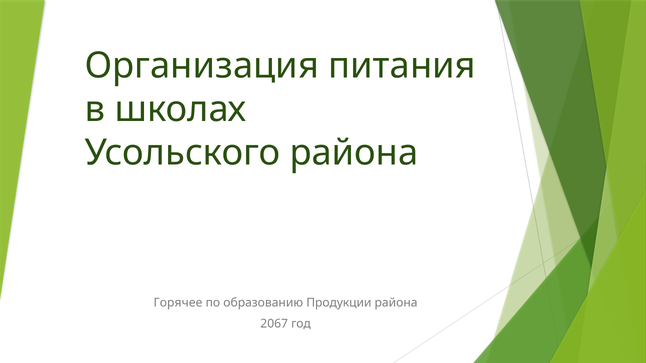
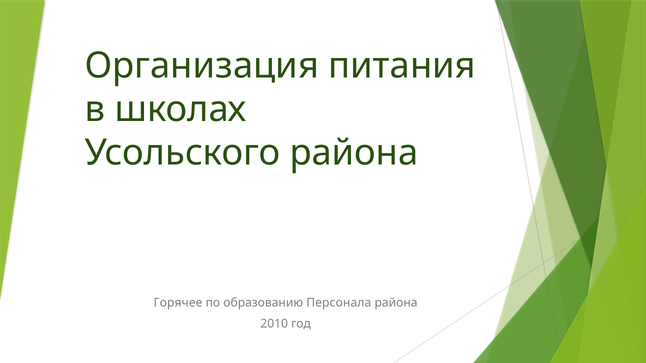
Продукции: Продукции -> Персонала (339, 303)
2067: 2067 -> 2010 (274, 324)
